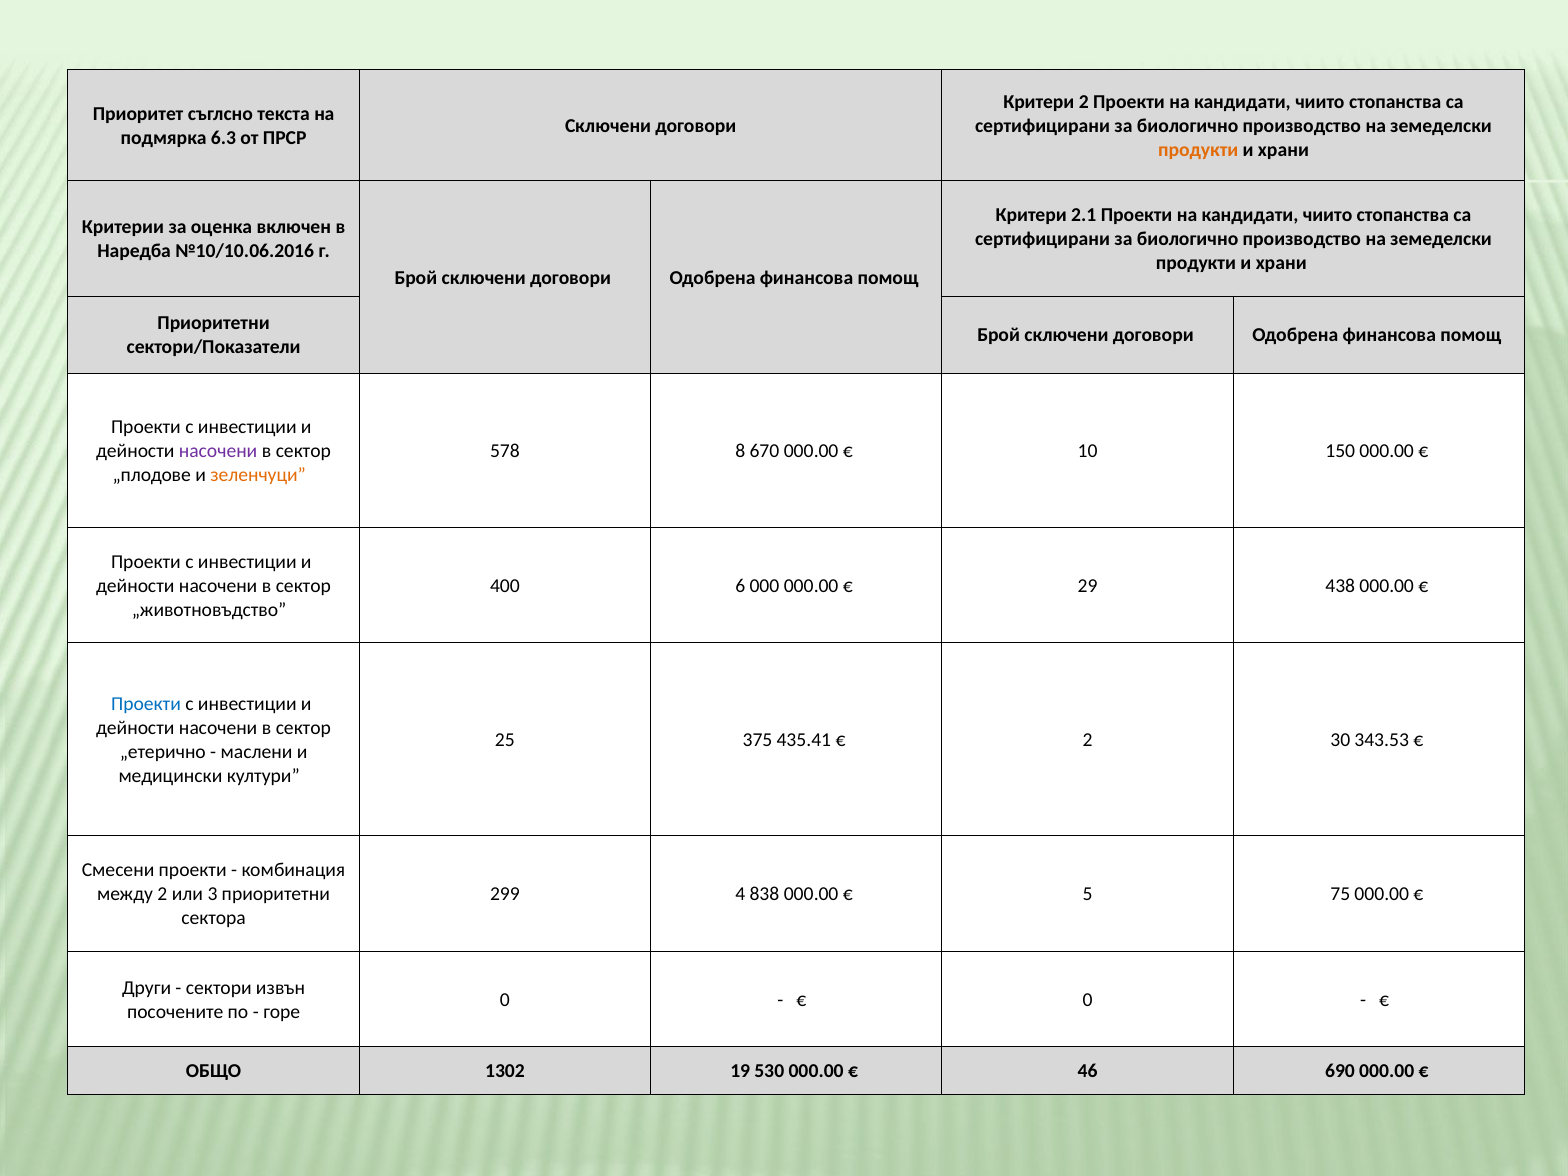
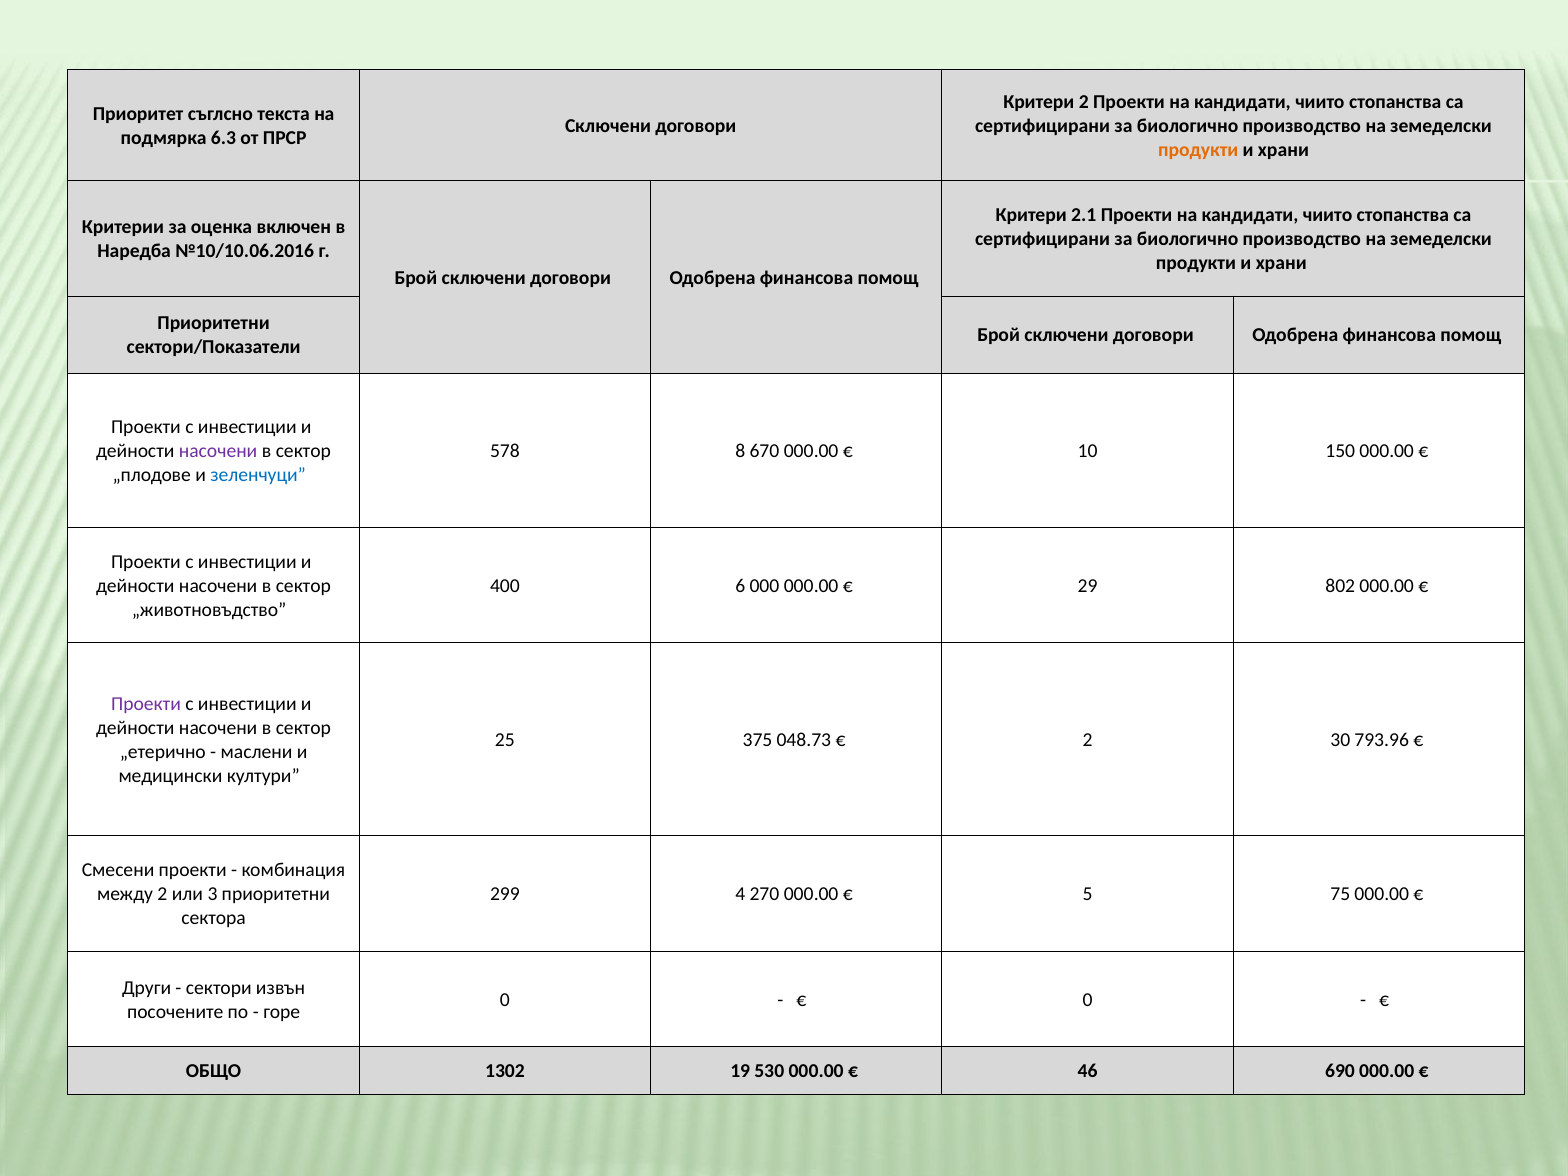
зеленчуци colour: orange -> blue (258, 475)
438: 438 -> 802 (1340, 586)
Проекти colour: blue -> purple (146, 704)
435.41: 435.41 -> 048.73 (804, 740)
343.53: 343.53 -> 793.96 (1382, 740)
838: 838 -> 270 (764, 894)
